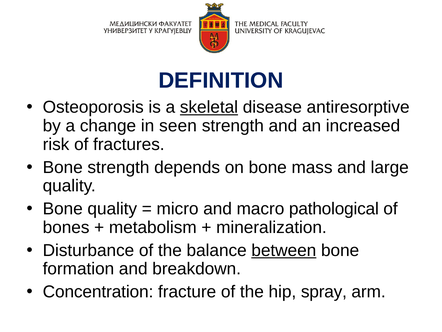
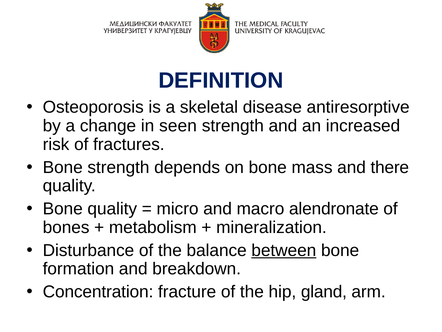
skeletal underline: present -> none (209, 107)
large: large -> there (390, 167)
pathological: pathological -> alendronate (334, 209)
spray: spray -> gland (324, 291)
